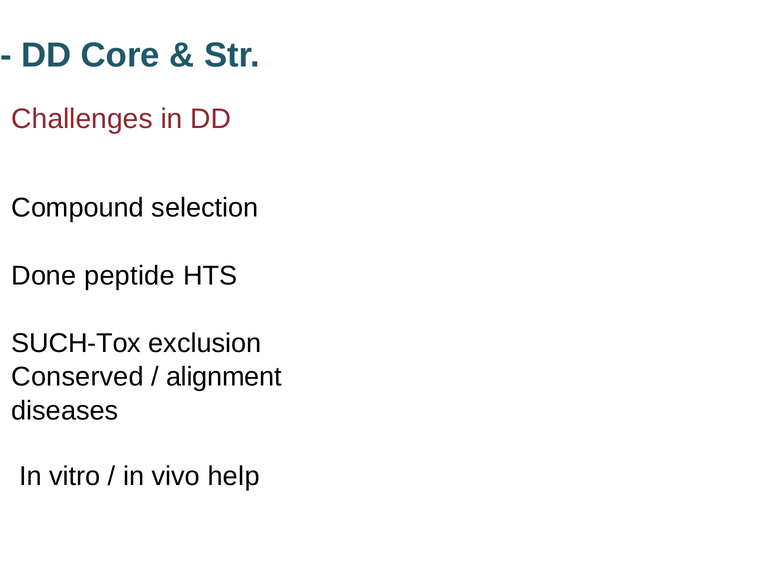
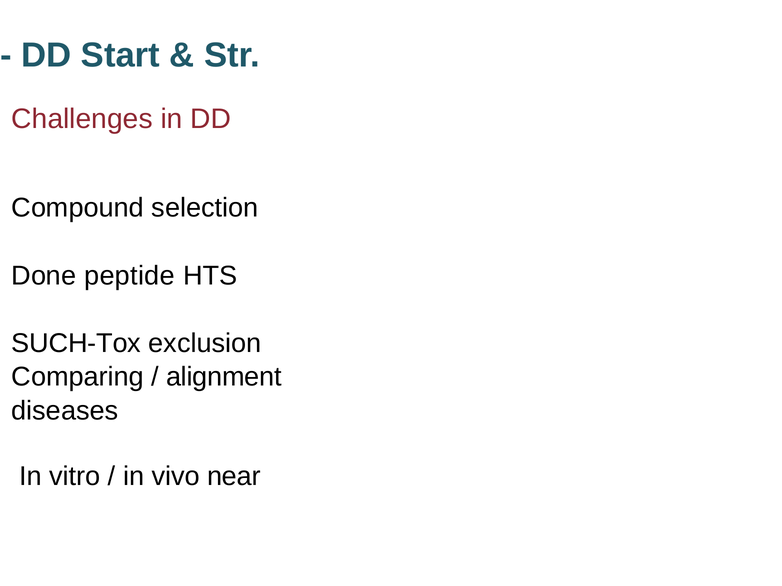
Core: Core -> Start (120, 55)
Conserved: Conserved -> Comparing (78, 377)
help: help -> near (234, 477)
